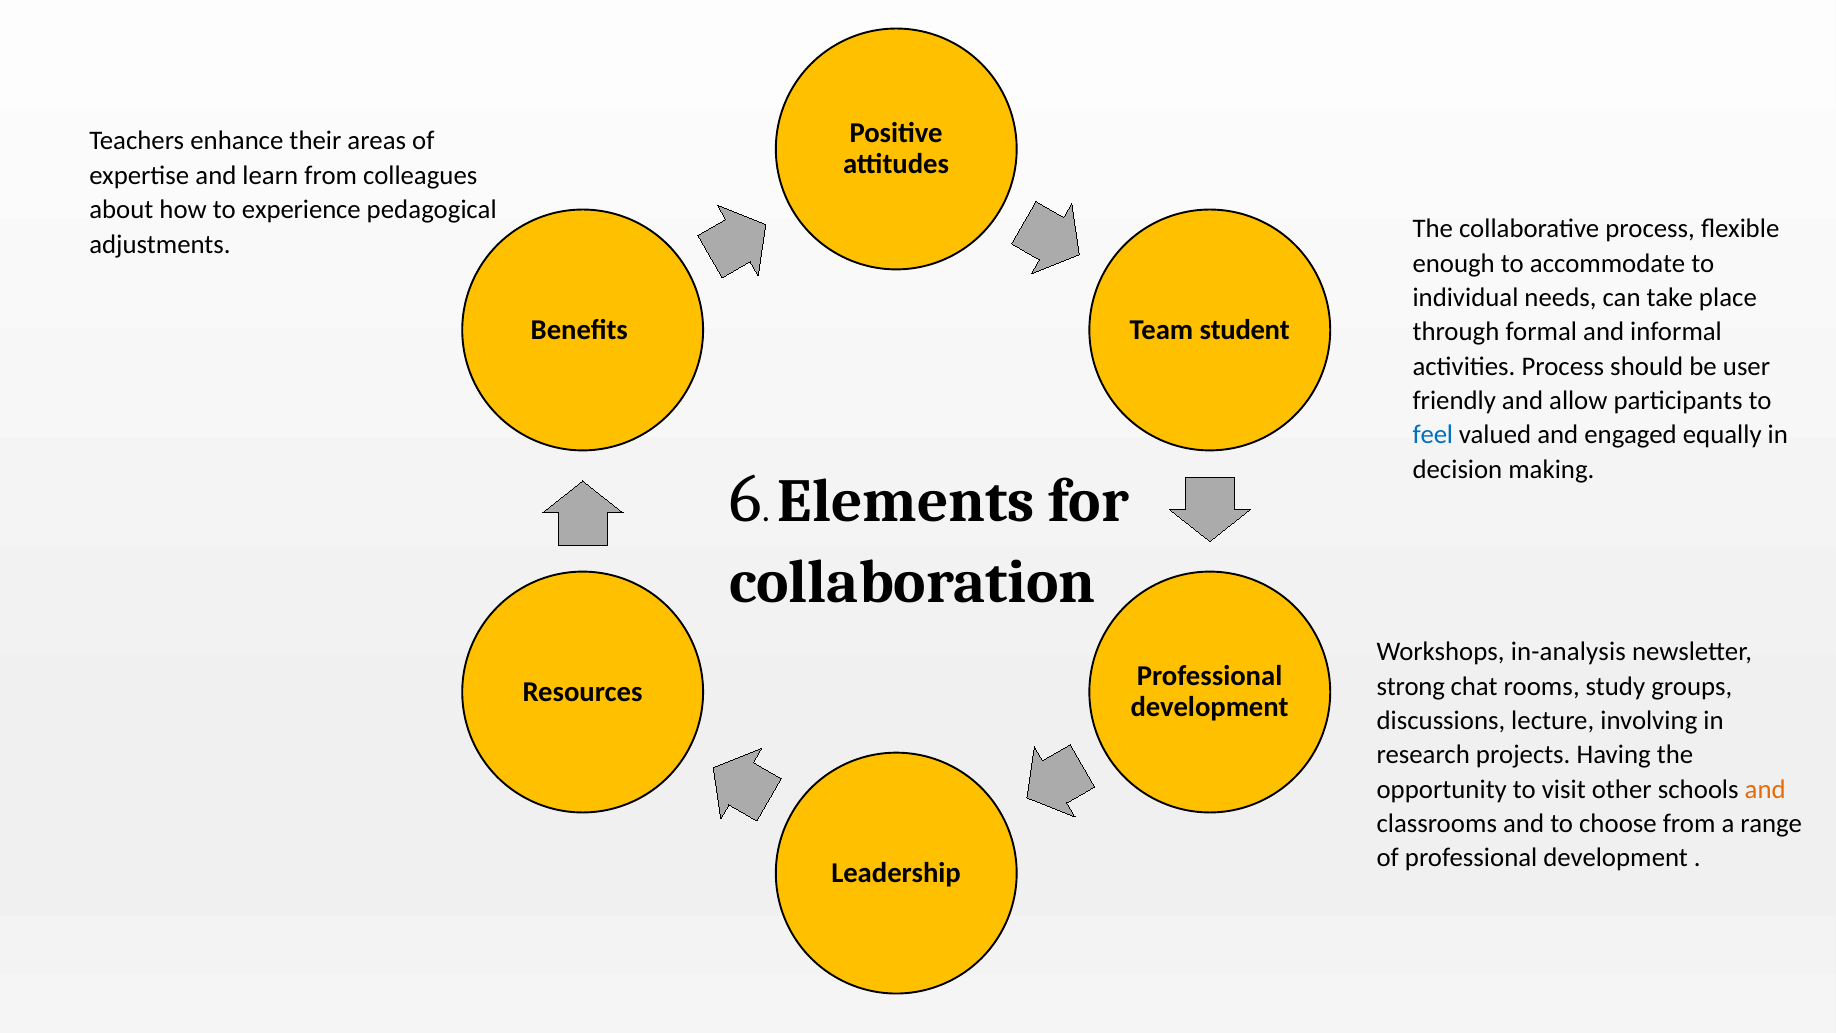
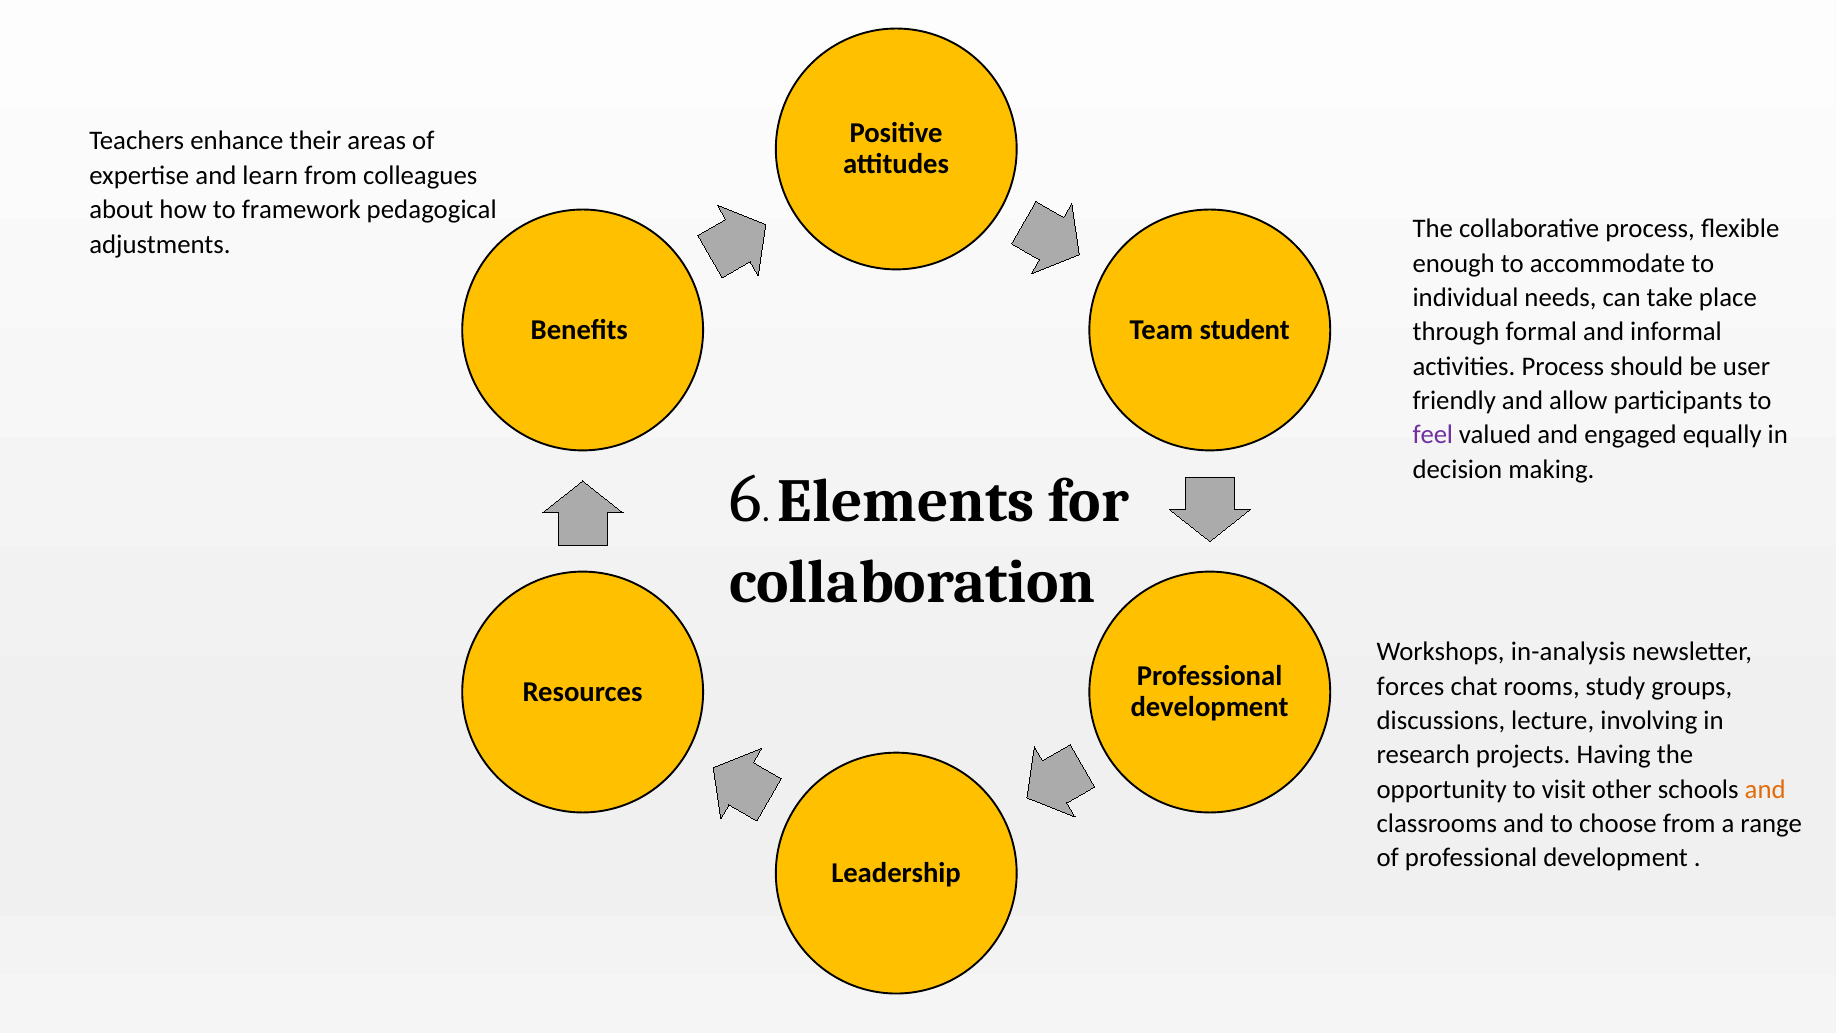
experience: experience -> framework (301, 210)
feel colour: blue -> purple (1433, 435)
strong: strong -> forces (1411, 686)
